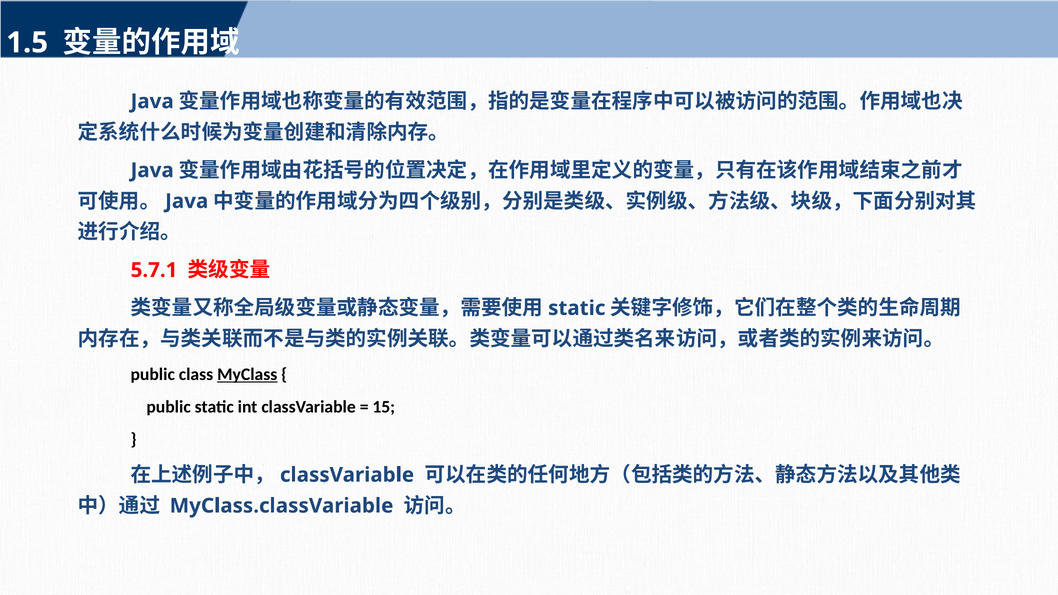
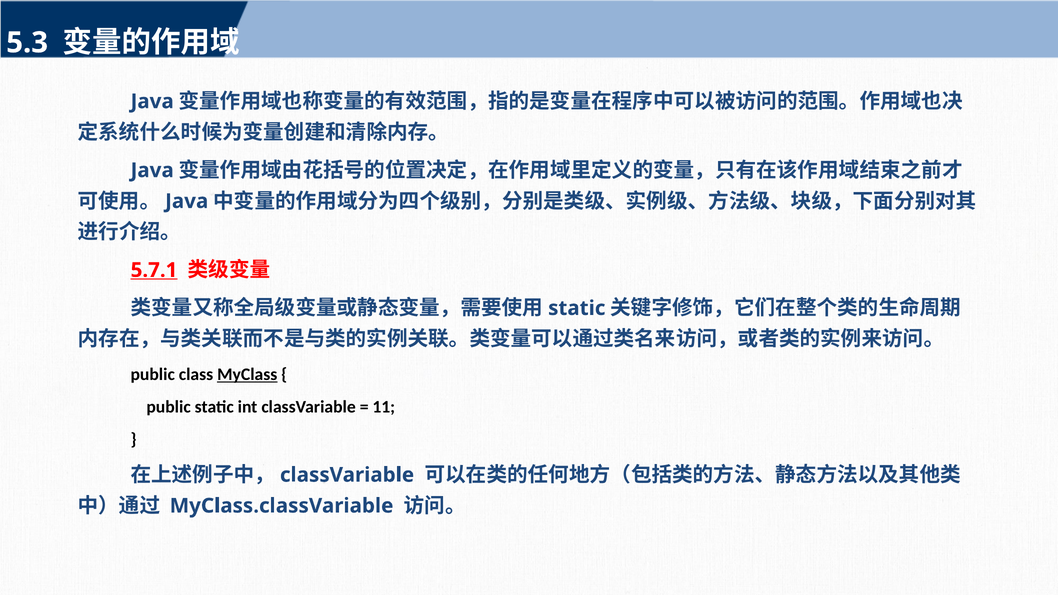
1.5: 1.5 -> 5.3 (27, 43)
5.7.1 underline: none -> present (154, 270)
15: 15 -> 11 (384, 407)
